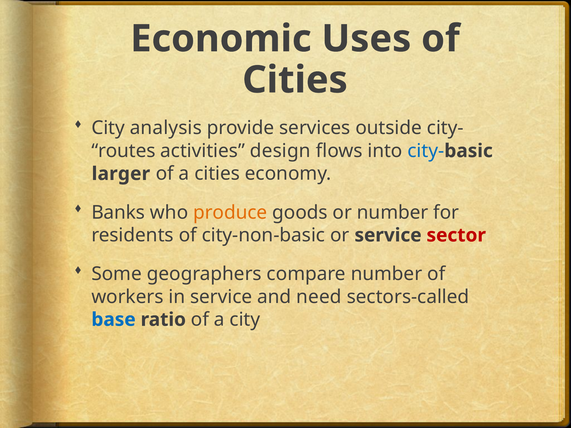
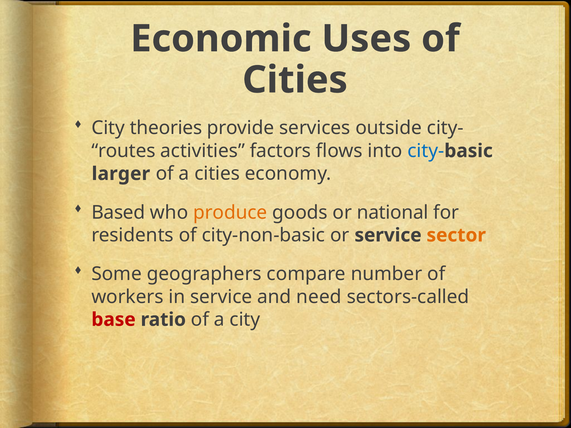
analysis: analysis -> theories (166, 128)
design: design -> factors (280, 151)
Banks: Banks -> Based (118, 213)
or number: number -> national (393, 213)
sector colour: red -> orange (456, 235)
base colour: blue -> red (114, 320)
